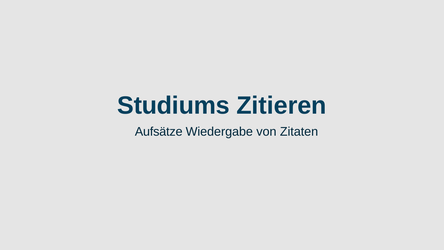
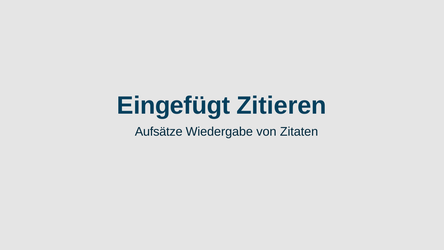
Studiums: Studiums -> Eingefügt (173, 105)
